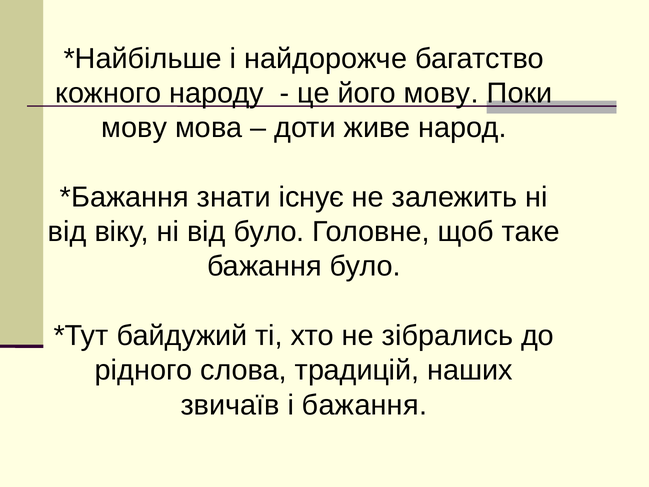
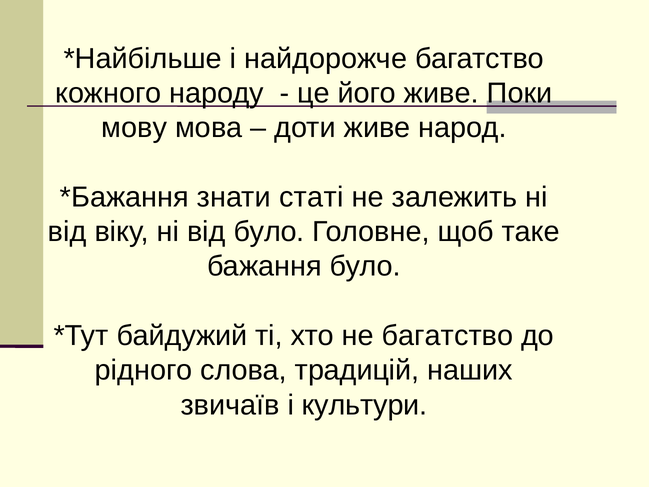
його мову: мову -> живе (441, 93)
існує: існує -> статі (311, 197)
не зібрались: зібрались -> багатство (448, 336)
і бажання: бажання -> культури (365, 405)
